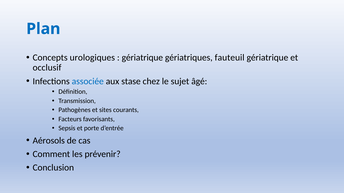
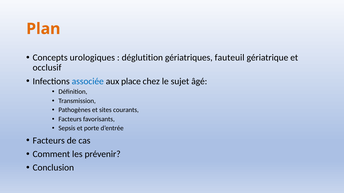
Plan colour: blue -> orange (43, 29)
gériatrique: gériatrique -> déglutition (142, 58)
stase: stase -> place (131, 81)
Aérosols: Aérosols -> Facteurs (49, 141)
